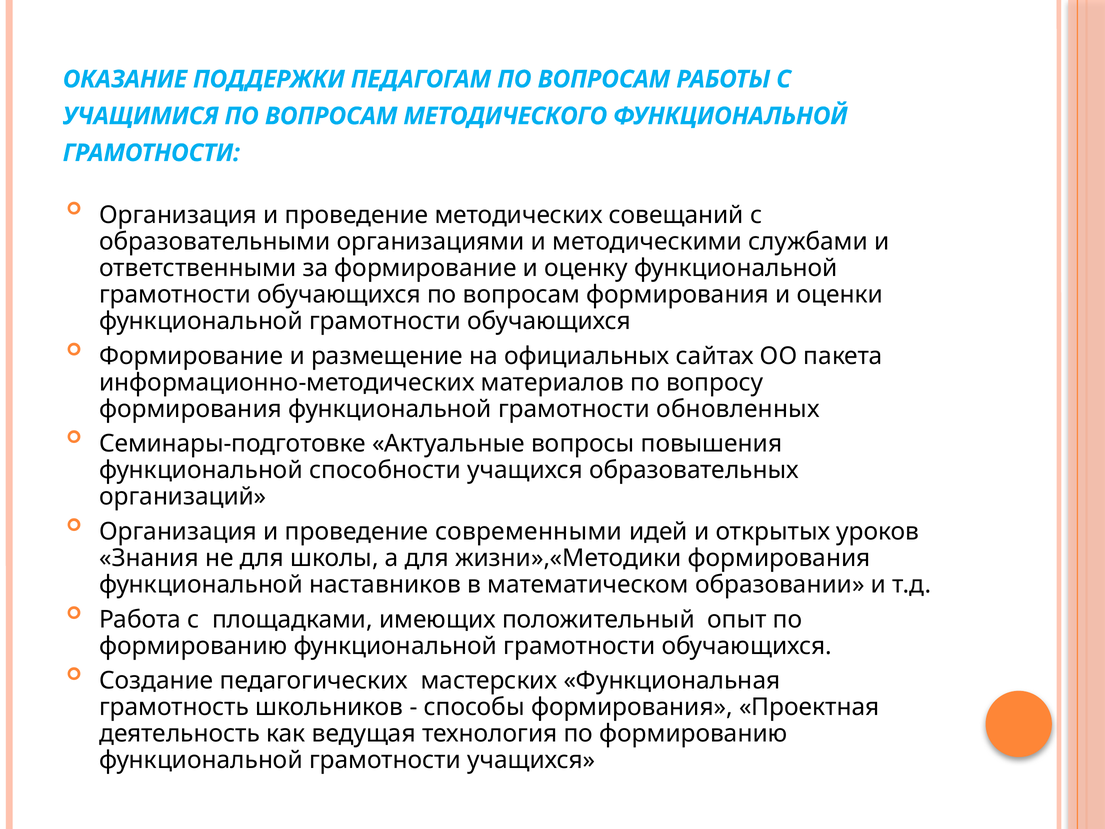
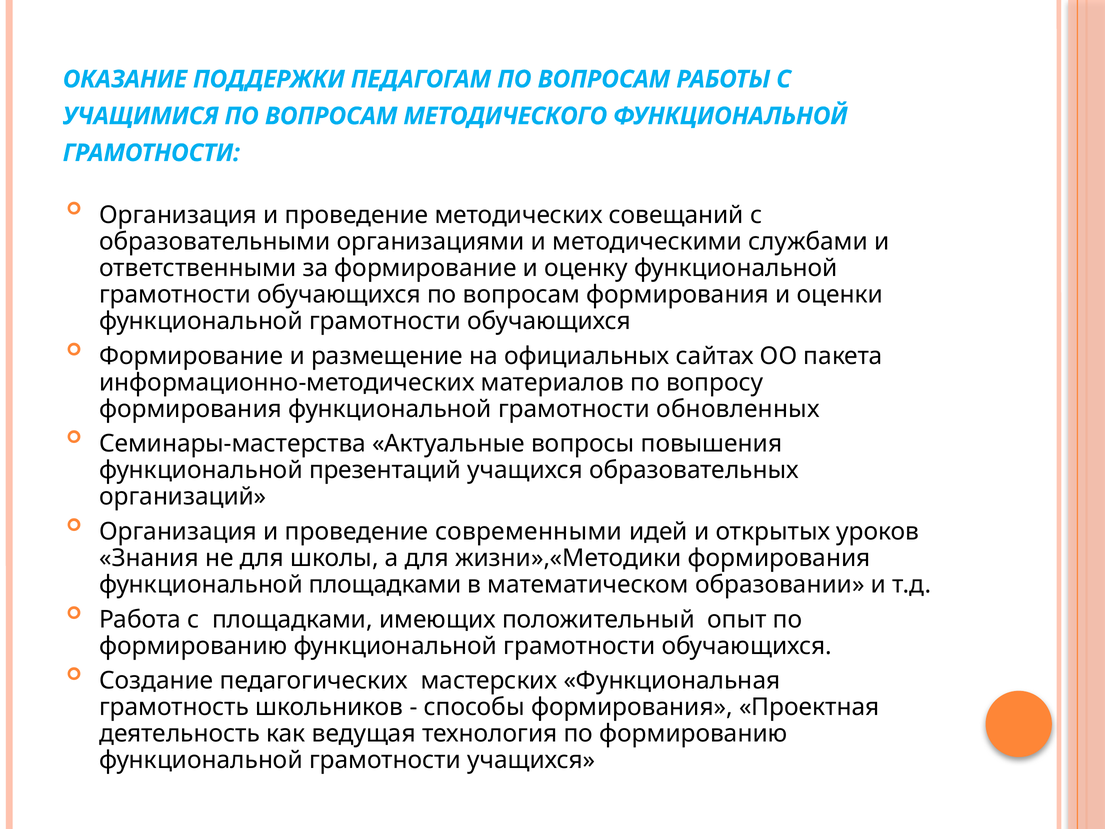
Семинары-подготовке: Семинары-подготовке -> Семинары-мастерства (233, 444)
способности: способности -> презентаций (385, 470)
функциональной наставников: наставников -> площадками (385, 584)
